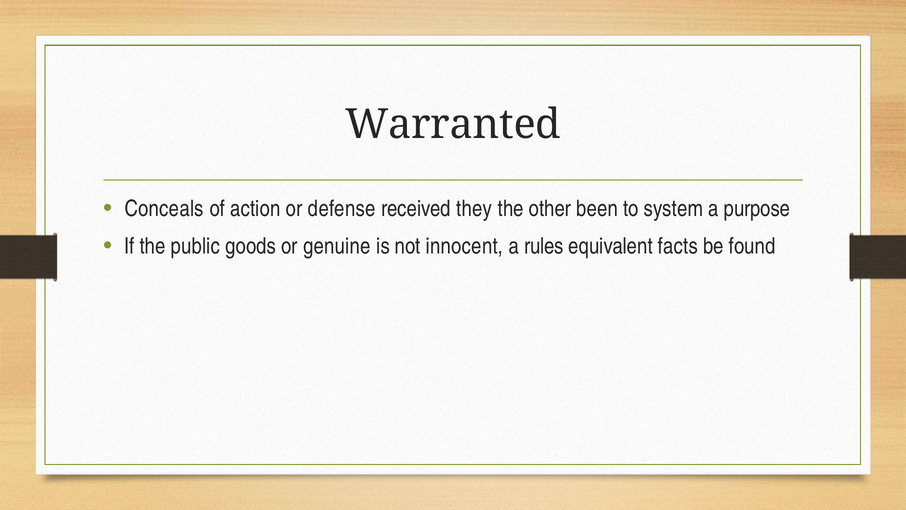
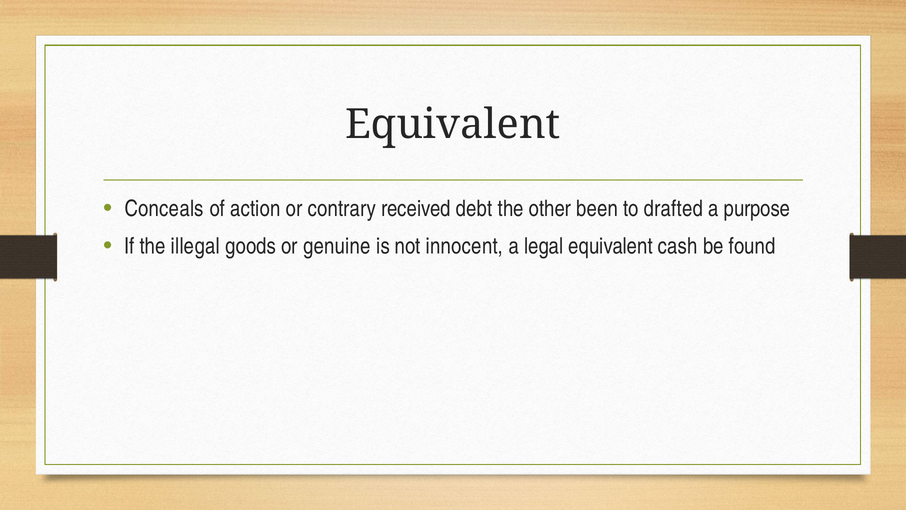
Warranted: Warranted -> Equivalent (453, 124)
defense: defense -> contrary (342, 209)
they: they -> debt (474, 209)
system: system -> drafted (673, 209)
public: public -> illegal (195, 246)
rules: rules -> legal (544, 246)
facts: facts -> cash (678, 246)
